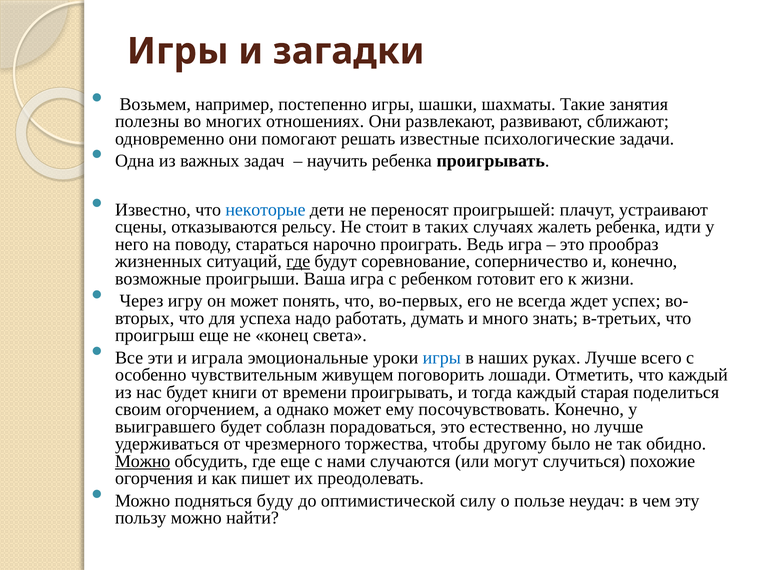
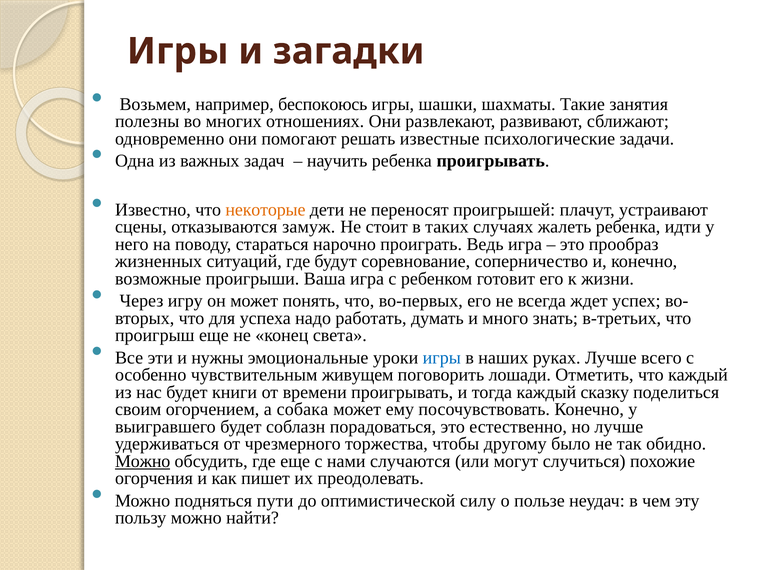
постепенно: постепенно -> беспокоюсь (323, 104)
некоторые colour: blue -> orange (265, 210)
рельсу: рельсу -> замуж (309, 227)
где underline: present -> none (298, 261)
играла: играла -> нужны (217, 358)
старая: старая -> сказку (605, 392)
однако: однако -> собака (302, 409)
буду: буду -> пути (275, 501)
